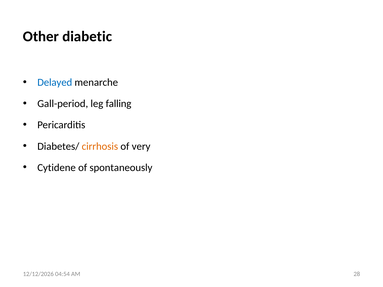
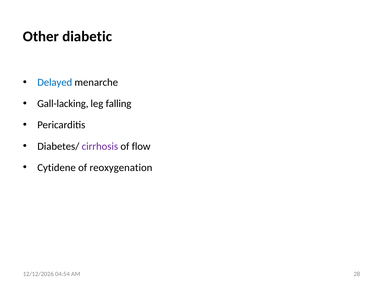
Gall-period: Gall-period -> Gall-lacking (63, 104)
cirrhosis colour: orange -> purple (100, 146)
very: very -> flow (141, 146)
spontaneously: spontaneously -> reoxygenation (121, 168)
